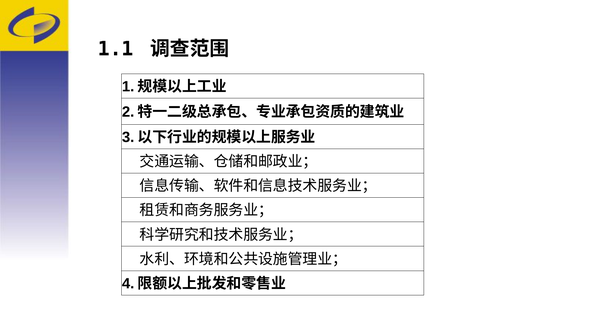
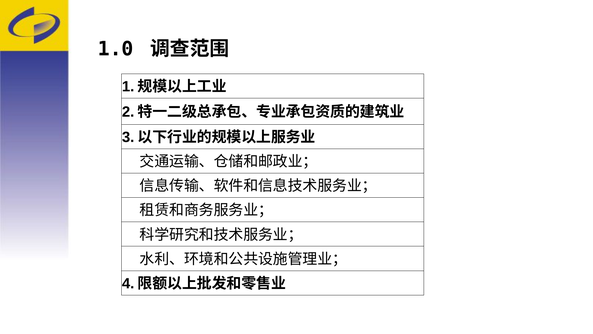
1.1: 1.1 -> 1.0 (116, 49)
